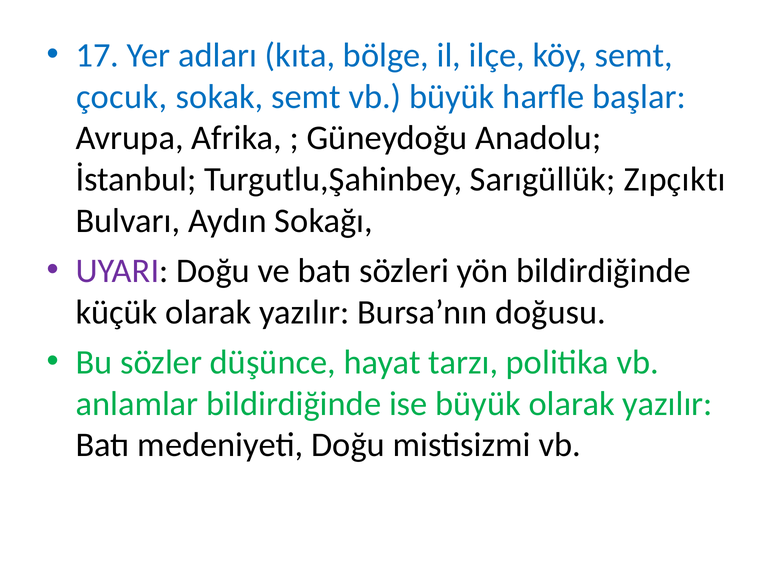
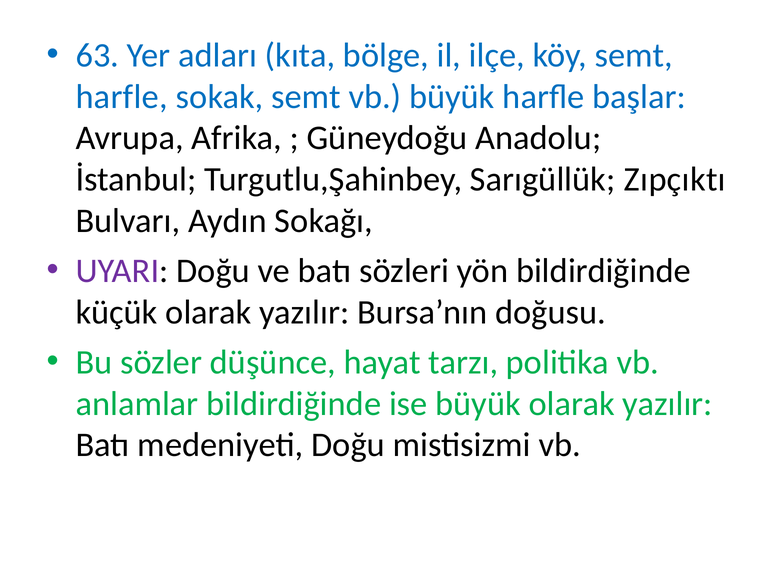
17: 17 -> 63 (97, 55)
çocuk: çocuk -> harfle (122, 97)
